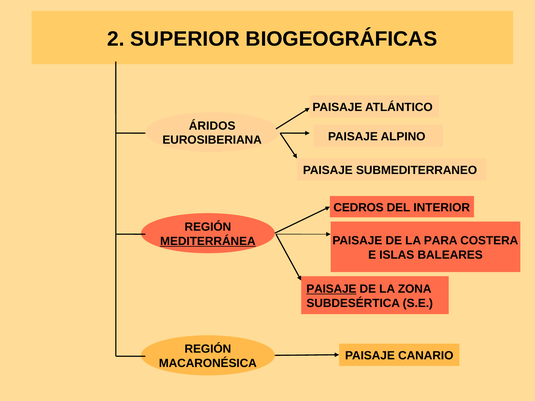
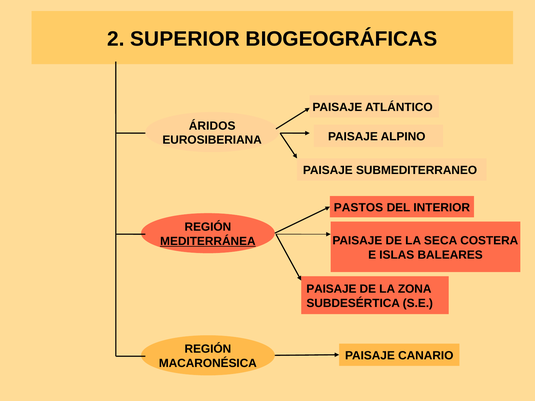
CEDROS: CEDROS -> PASTOS (358, 208)
PARA: PARA -> SECA (441, 241)
PAISAJE underline: present -> none (331, 289)
